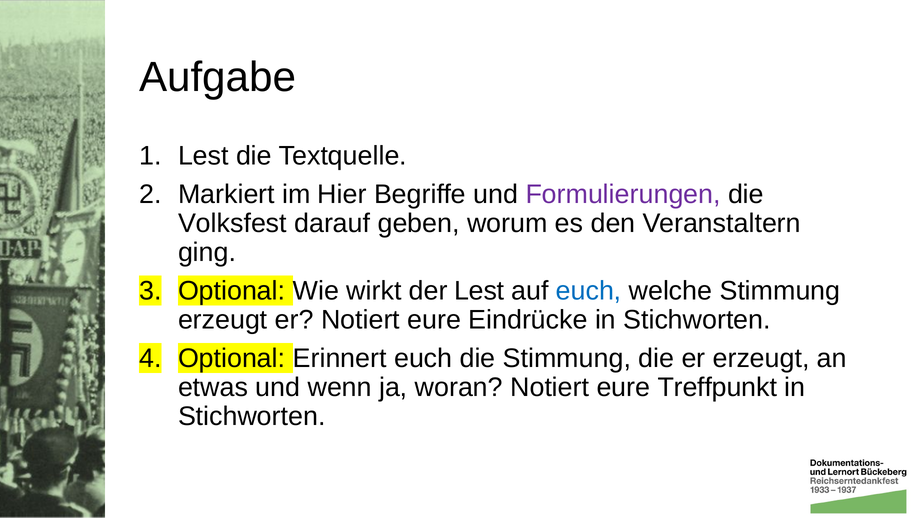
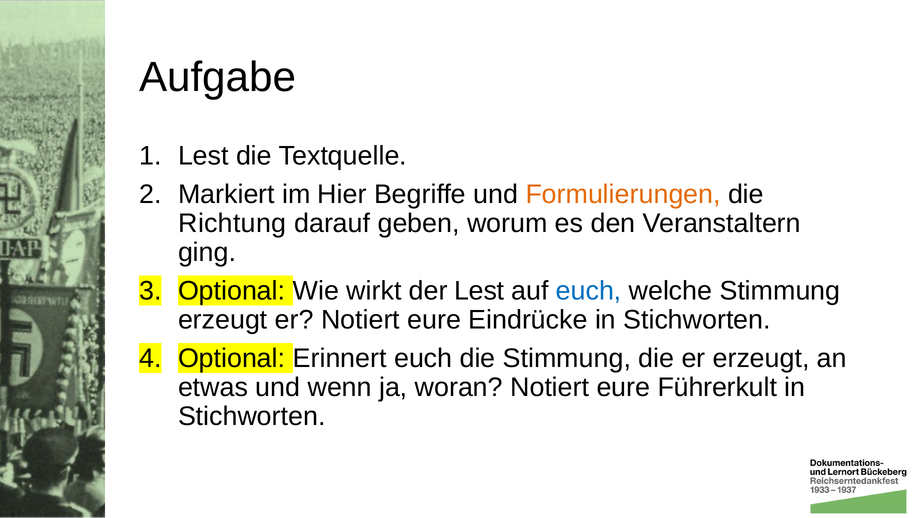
Formulierungen colour: purple -> orange (623, 194)
Volksfest: Volksfest -> Richtung (232, 223)
Treffpunkt: Treffpunkt -> Führerkult (717, 388)
